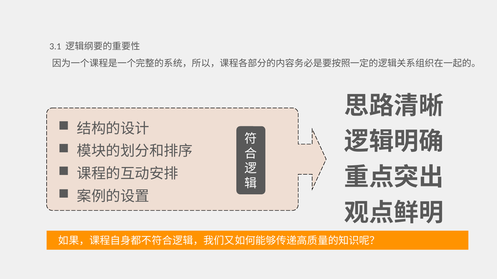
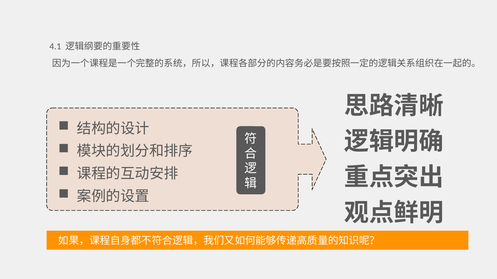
3.1: 3.1 -> 4.1 (55, 47)
